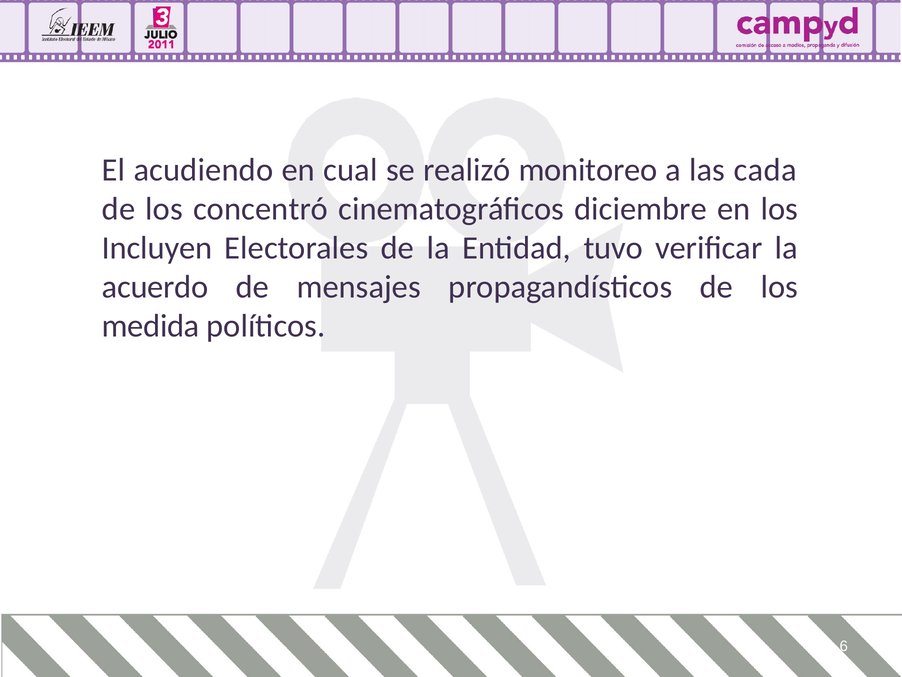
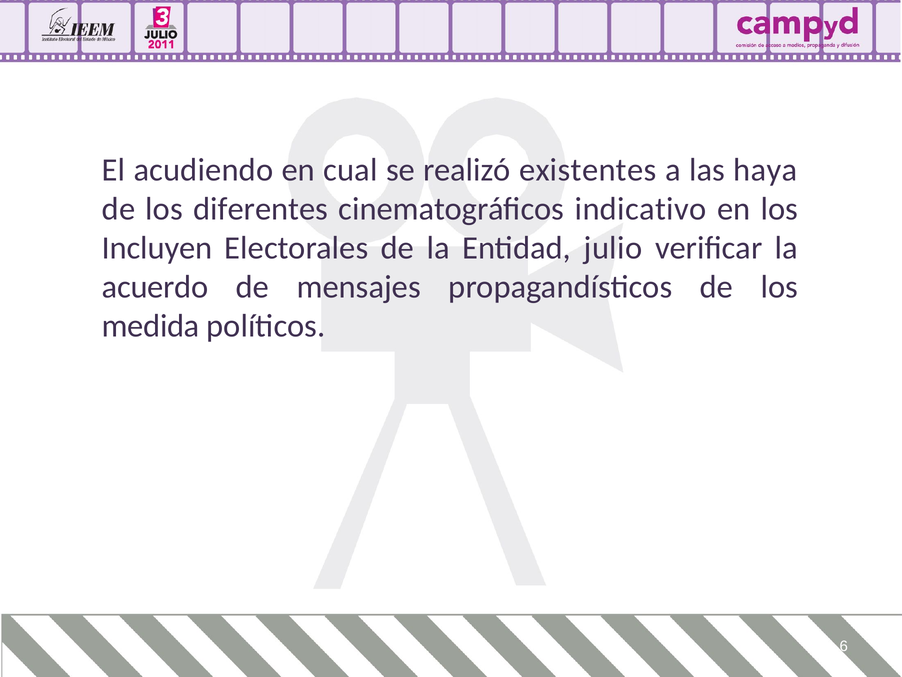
monitoreo: monitoreo -> existentes (588, 170)
cada: cada -> haya (765, 170)
concentró: concentró -> diferentes (261, 209)
diciembre: diciembre -> indicativo (641, 209)
tuvo: tuvo -> julio (613, 248)
